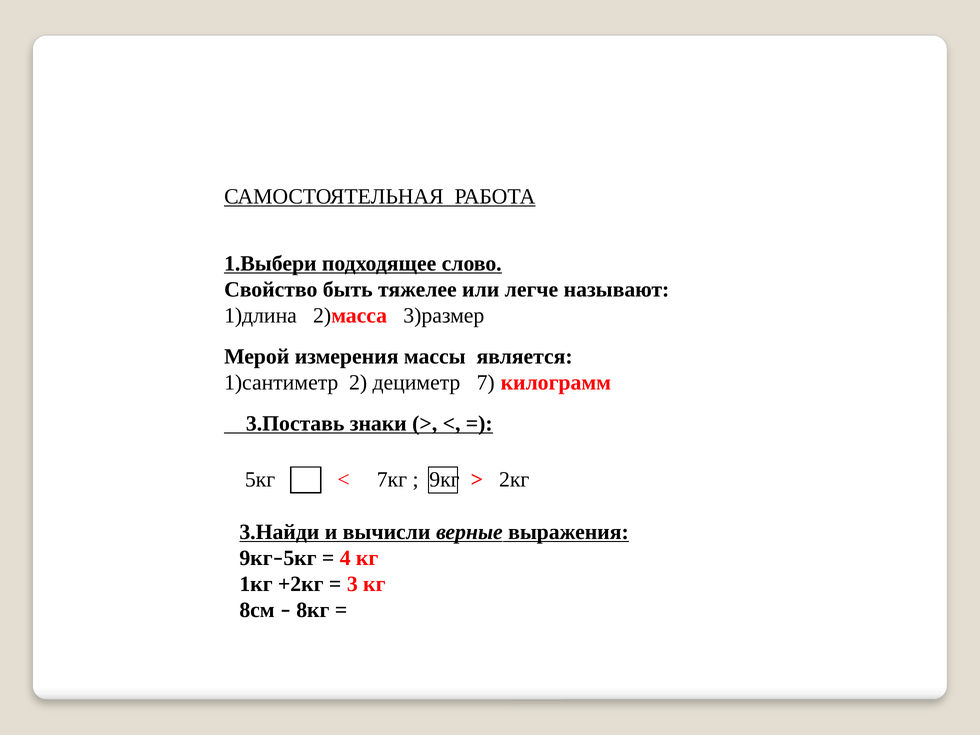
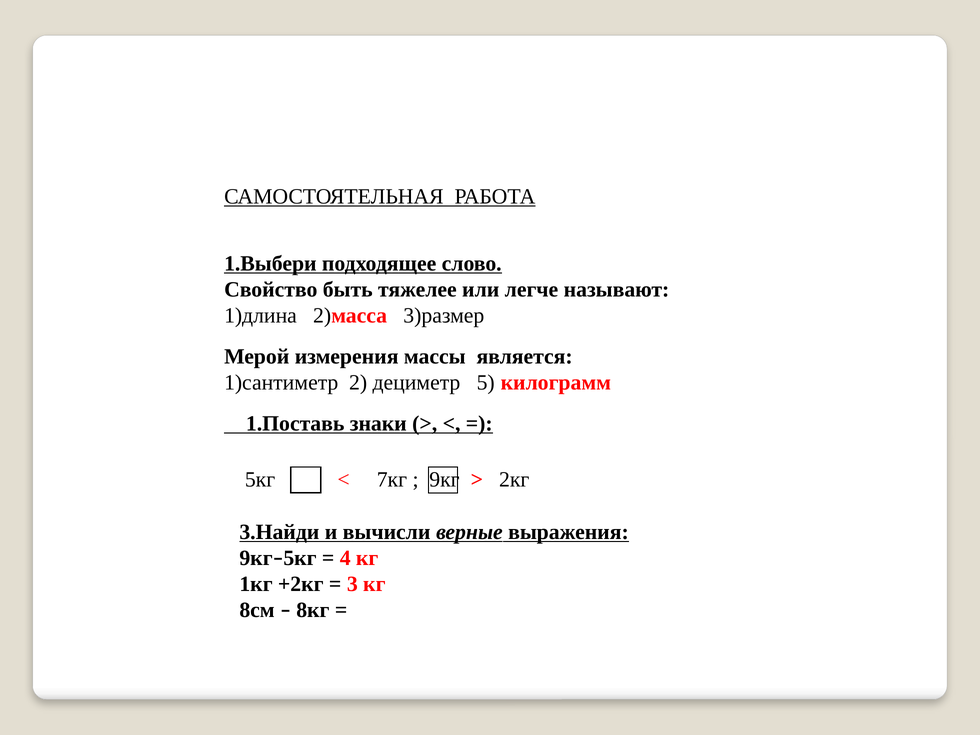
7: 7 -> 5 (486, 383)
3.Поставь: 3.Поставь -> 1.Поставь (295, 423)
